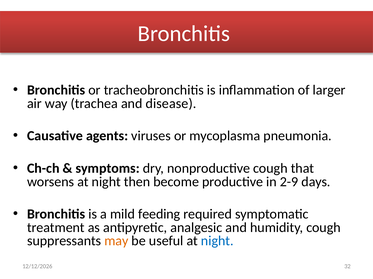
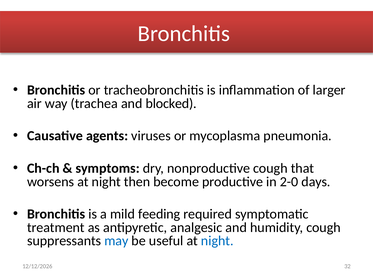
disease: disease -> blocked (171, 104)
2-9: 2-9 -> 2-0 (289, 182)
may colour: orange -> blue (116, 242)
